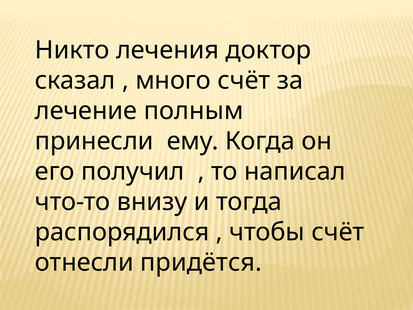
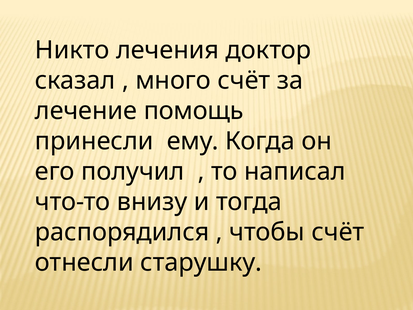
полным: полным -> помощь (194, 111)
придётся: придётся -> старушку (201, 262)
